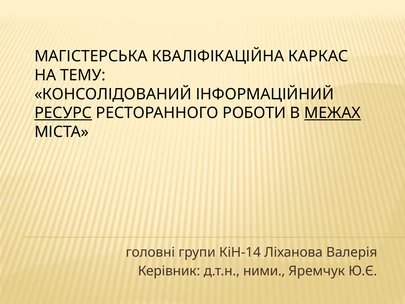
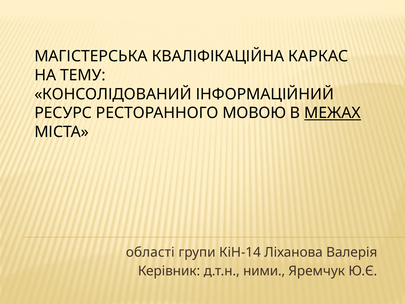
РЕСУРС underline: present -> none (63, 113)
РОБОТИ: РОБОТИ -> МОВОЮ (254, 113)
головні: головні -> області (150, 252)
